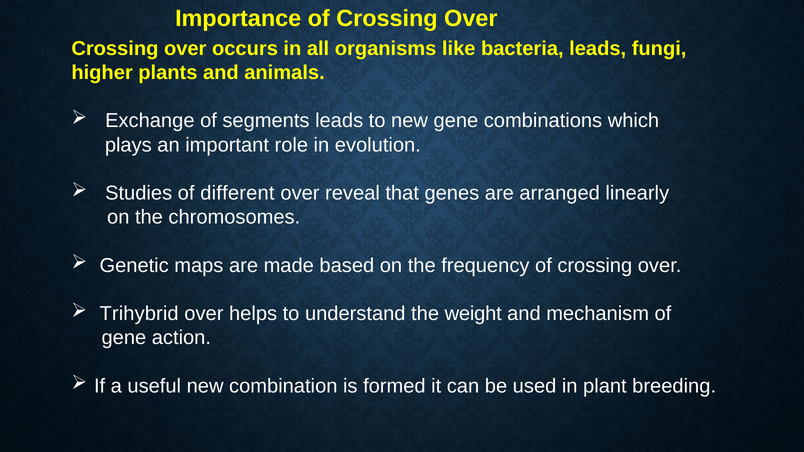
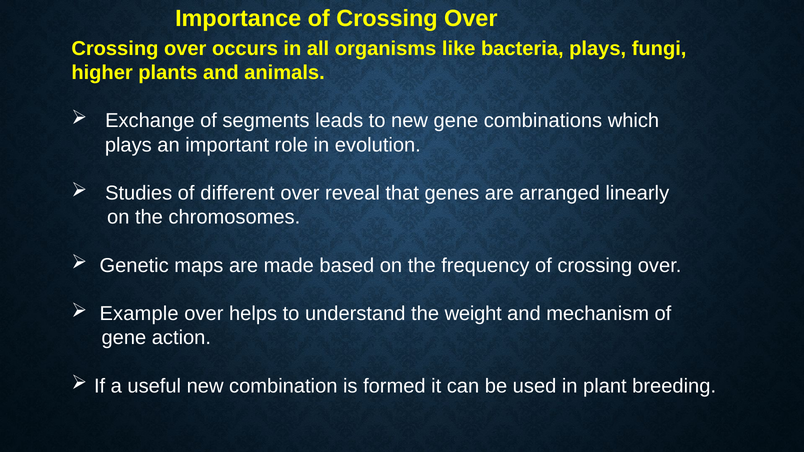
bacteria leads: leads -> plays (598, 49)
Trihybrid: Trihybrid -> Example (139, 314)
